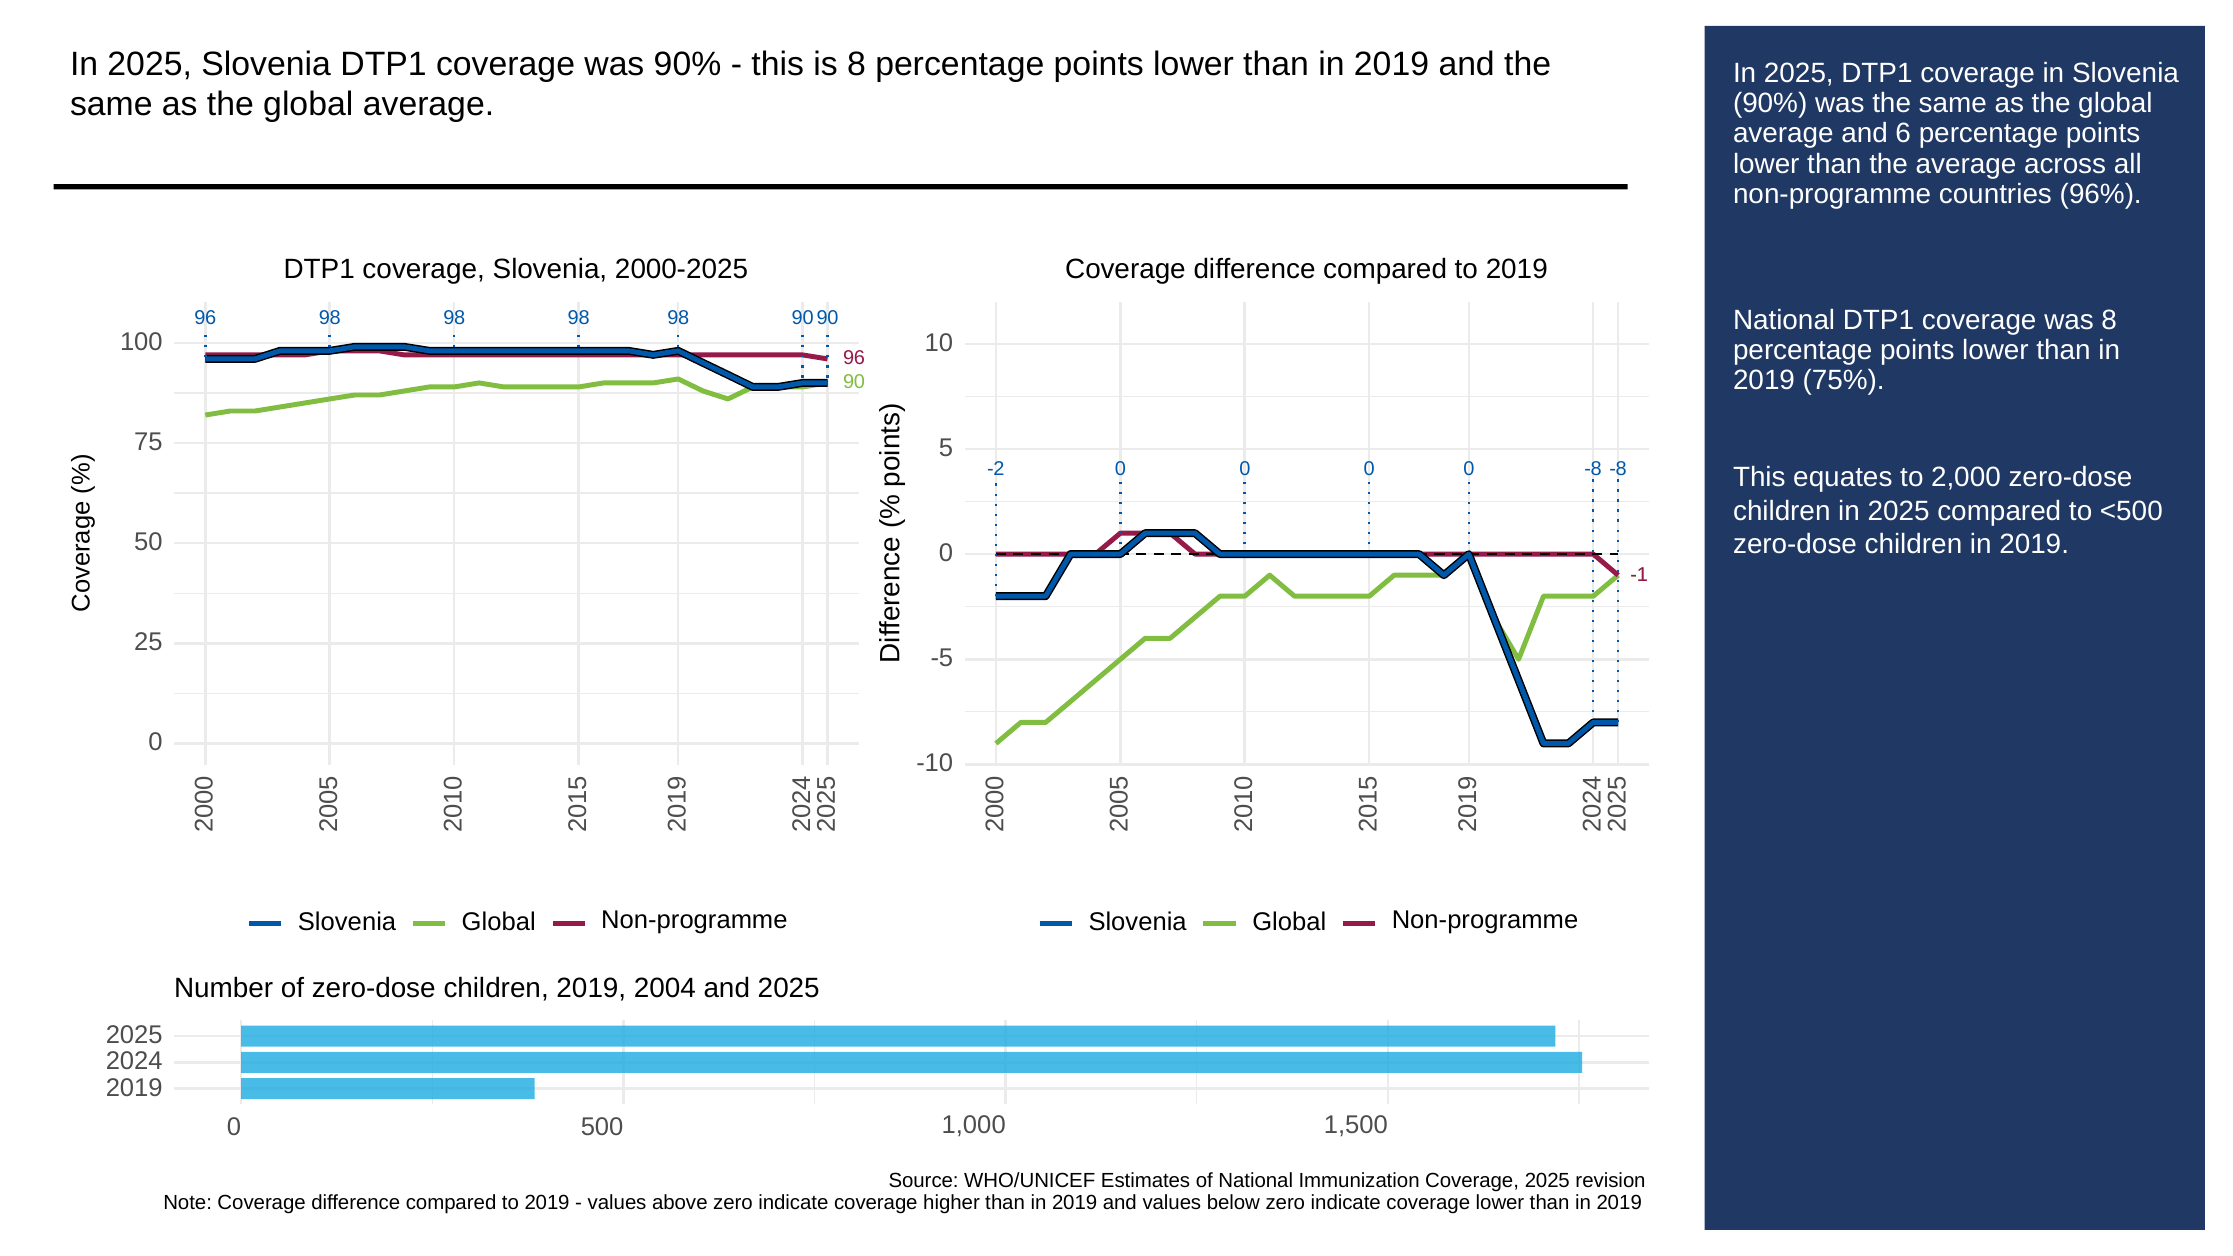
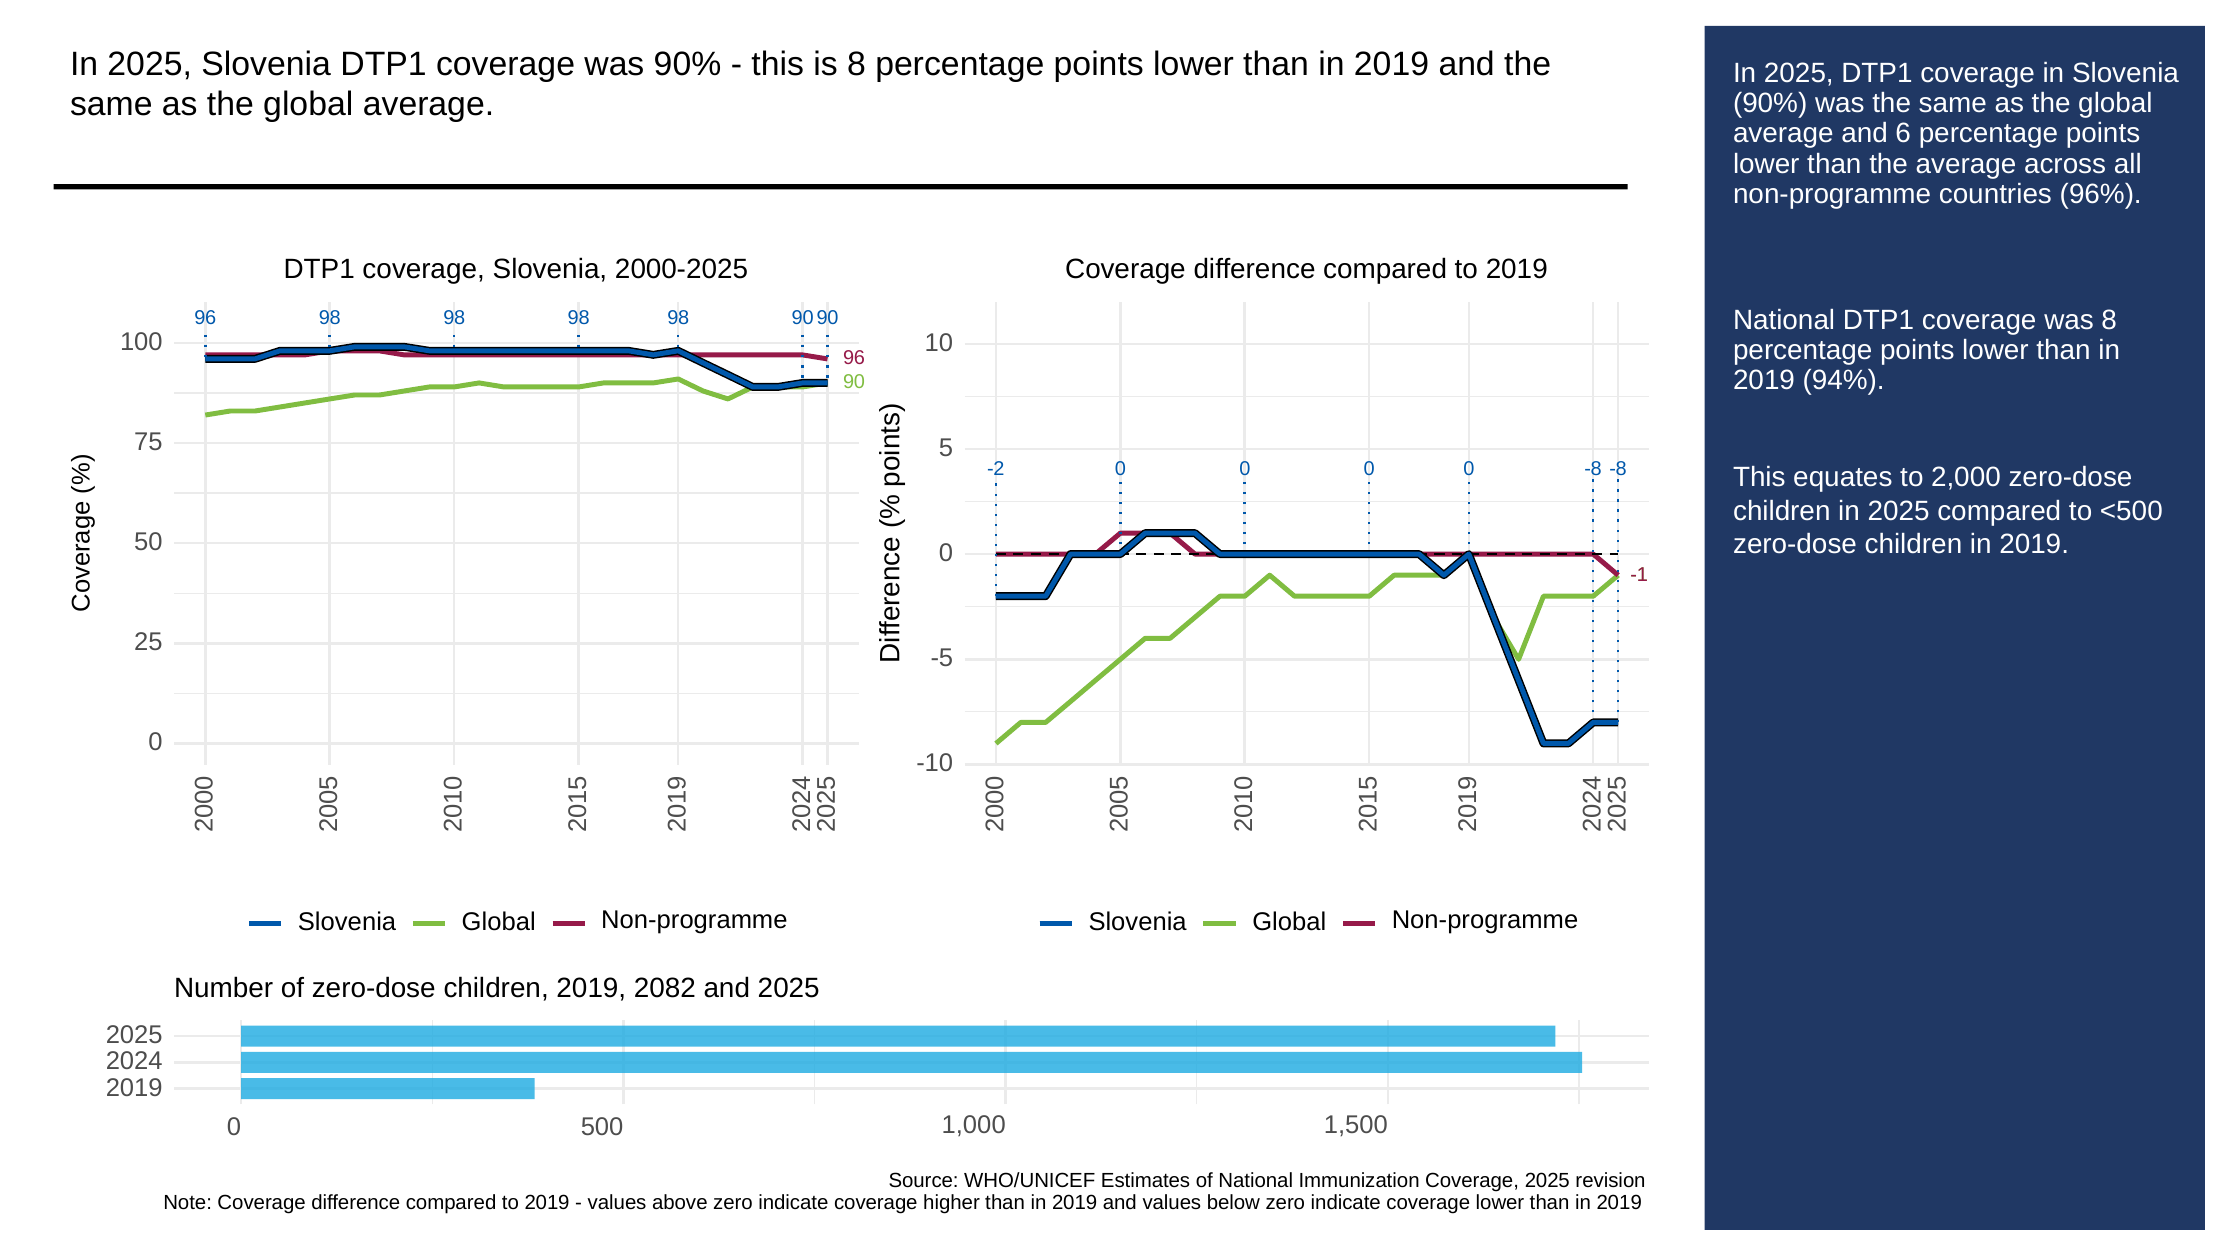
75%: 75% -> 94% (1844, 380)
2004: 2004 -> 2082 (665, 989)
